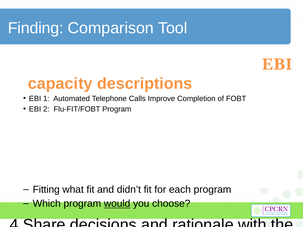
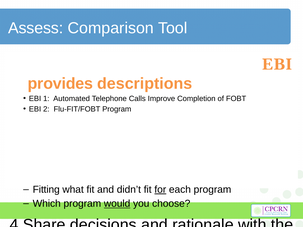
Finding: Finding -> Assess (36, 28)
capacity: capacity -> provides (60, 84)
for underline: none -> present (160, 190)
